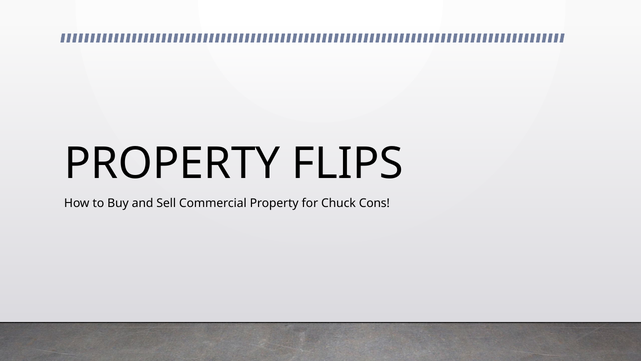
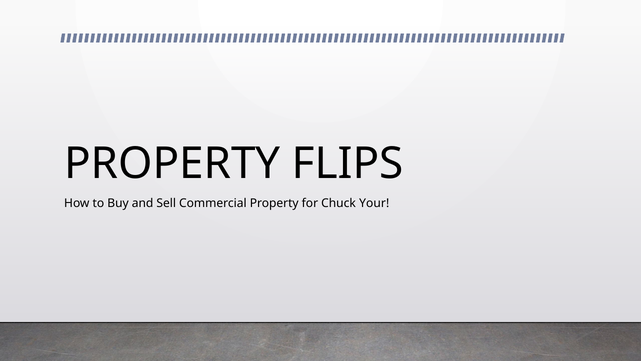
Cons: Cons -> Your (374, 203)
